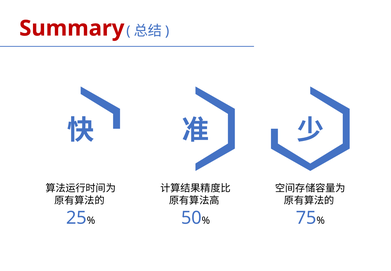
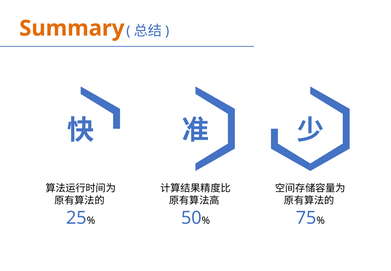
Summary colour: red -> orange (72, 28)
